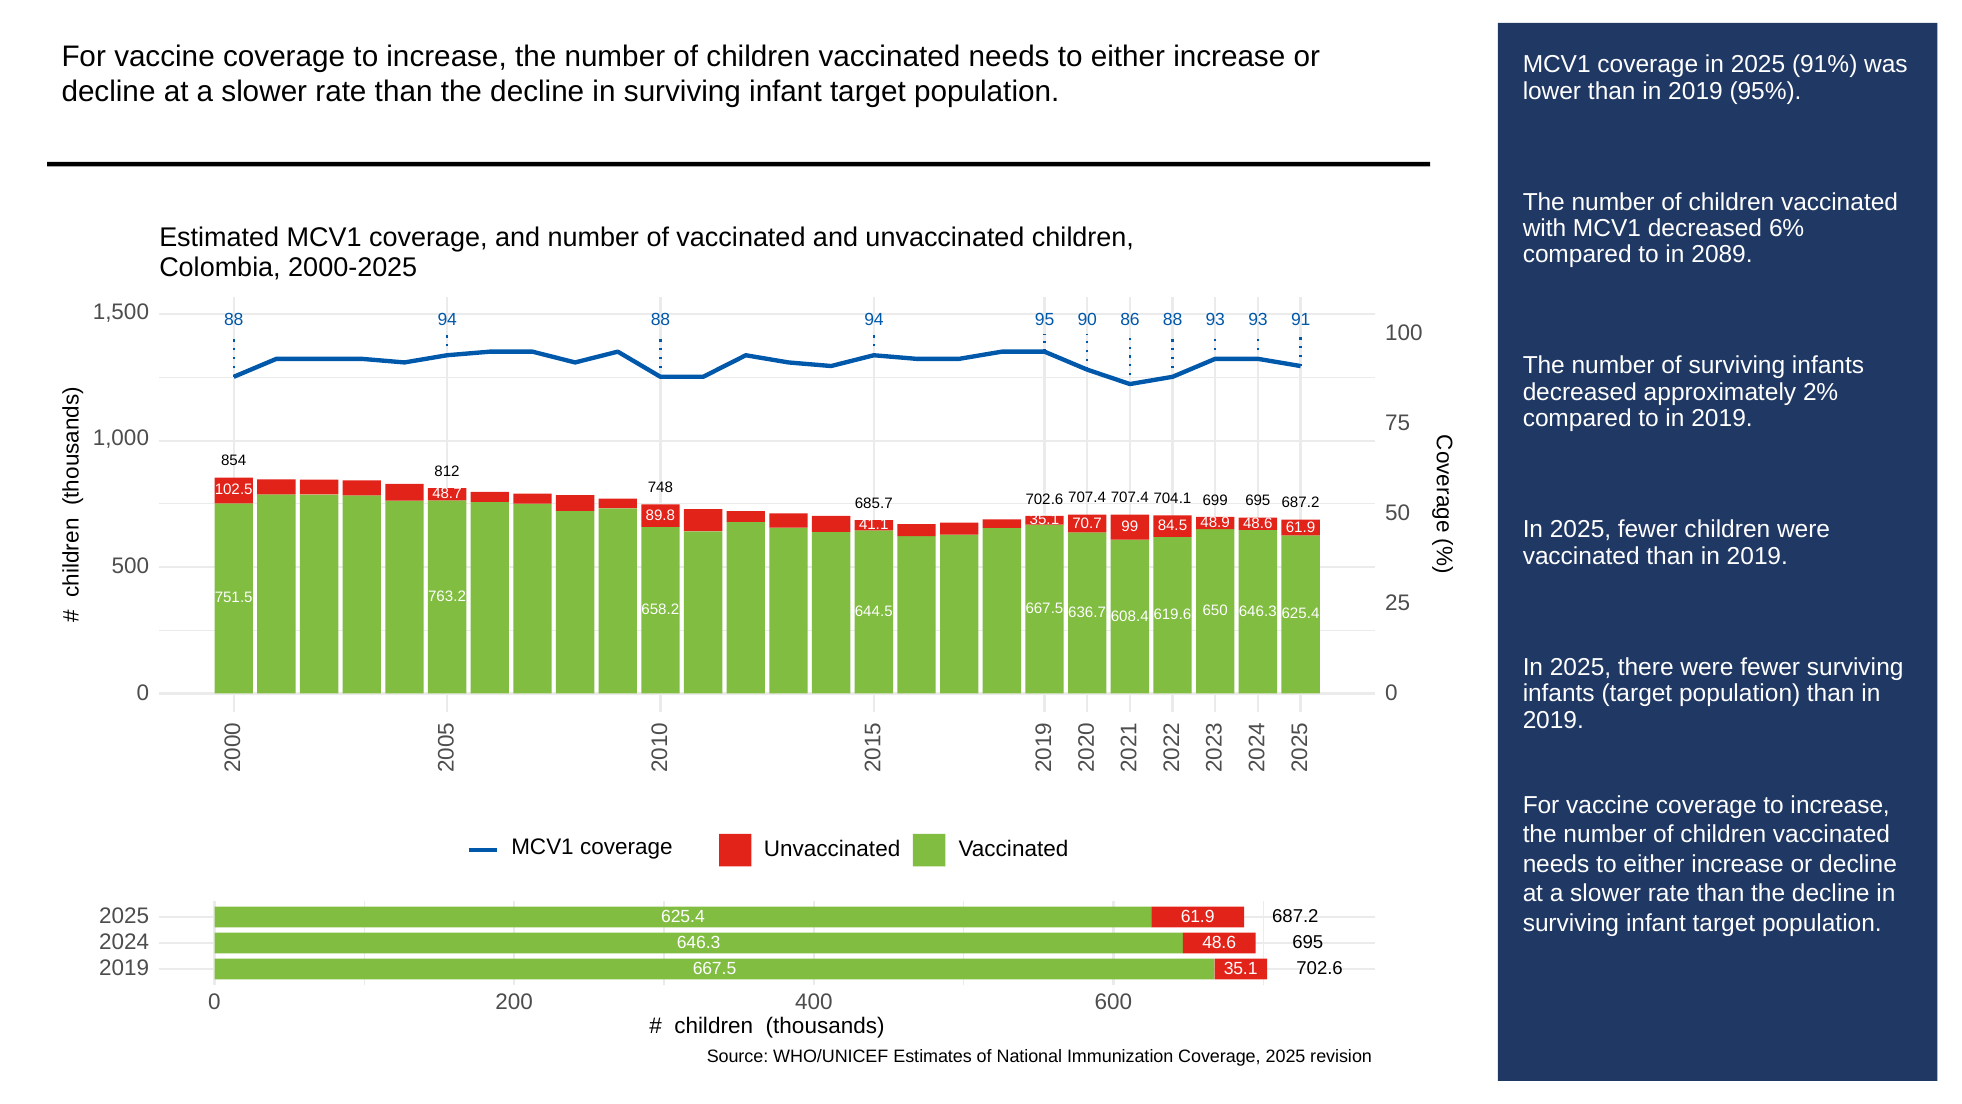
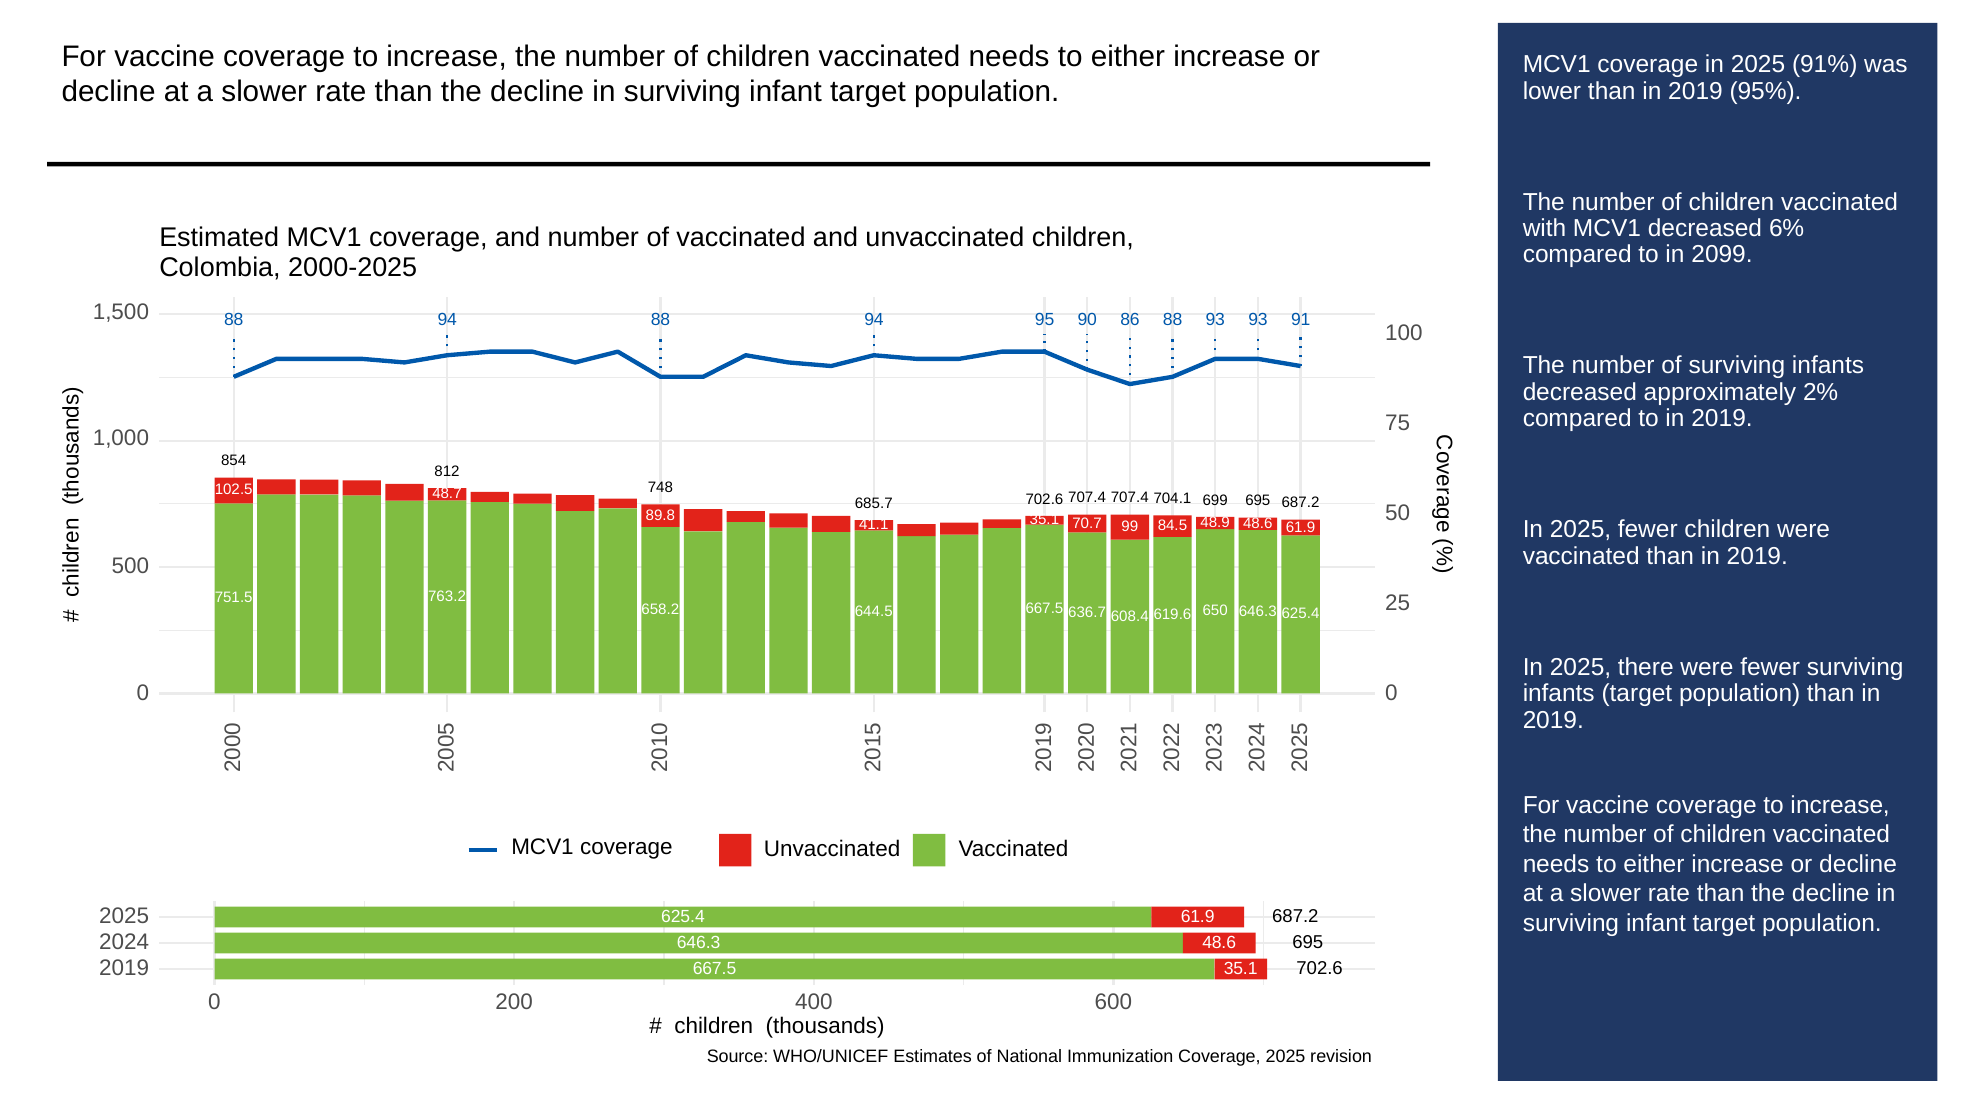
2089: 2089 -> 2099 (1722, 255)
